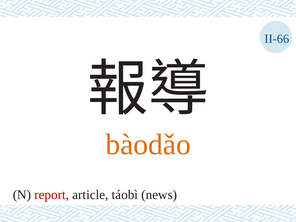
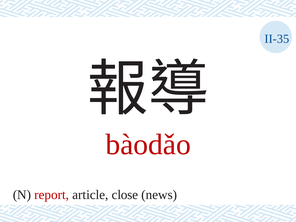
II-66: II-66 -> II-35 (277, 39)
bàodǎo colour: orange -> red (148, 144)
táobì: táobì -> close (125, 195)
